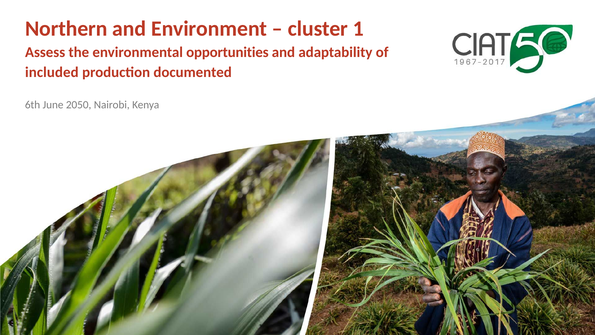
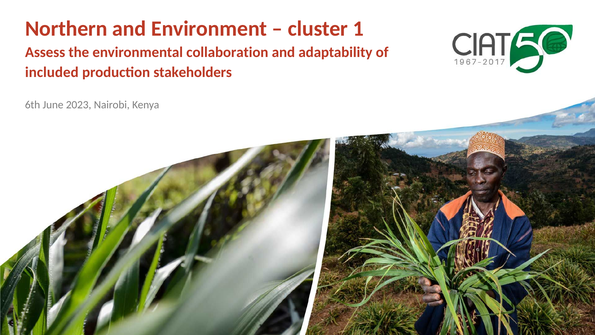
opportunities: opportunities -> collaboration (227, 52)
documented: documented -> stakeholders (193, 72)
2050: 2050 -> 2023 (79, 105)
